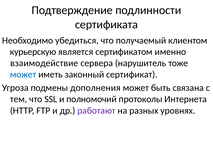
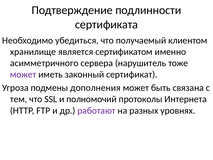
курьерскую: курьерскую -> хранилище (33, 52)
взаимодействие: взаимодействие -> асимметричного (44, 63)
может colour: blue -> purple (23, 74)
